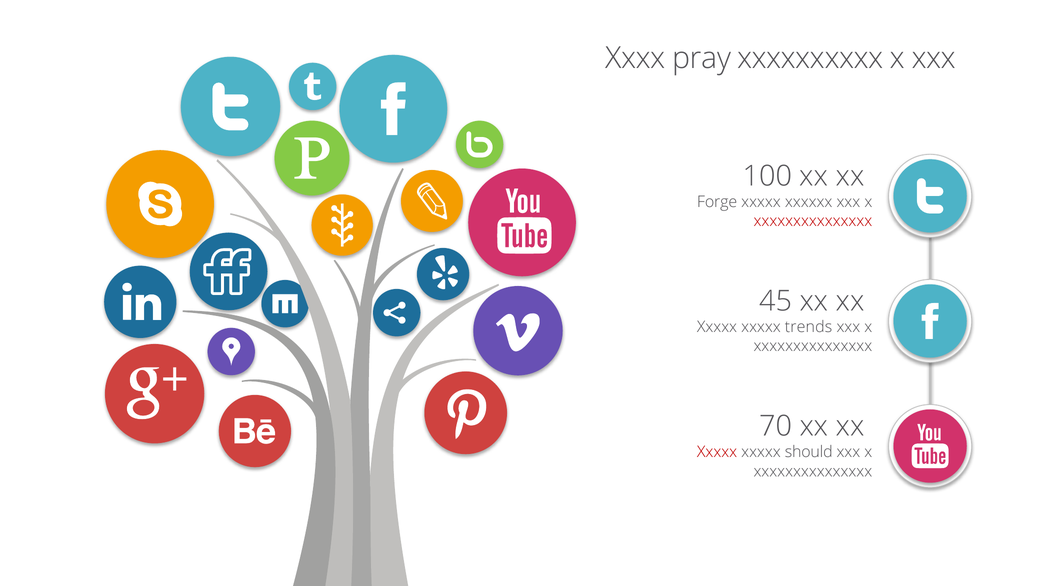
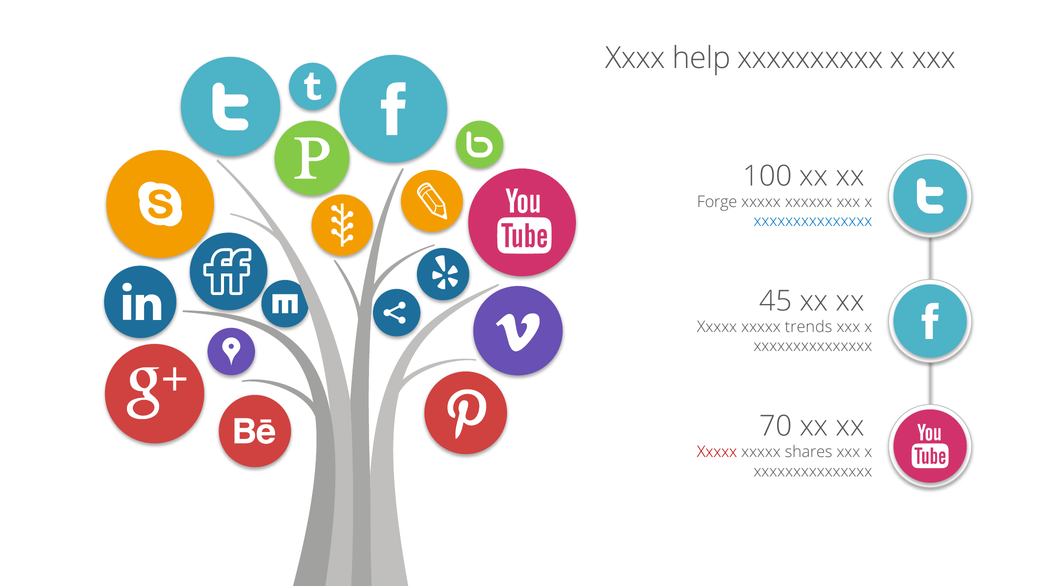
pray: pray -> help (701, 58)
xxxxxxxxxxxxxxx colour: red -> blue (813, 221)
should: should -> shares (809, 452)
